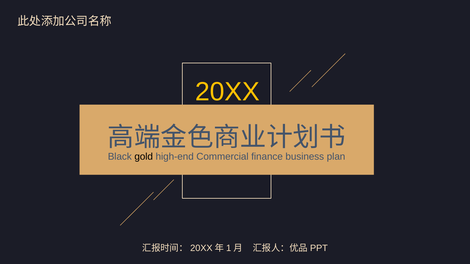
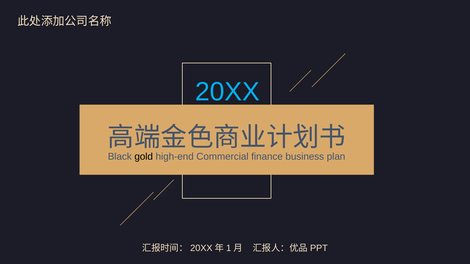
20XX colour: yellow -> light blue (228, 92)
